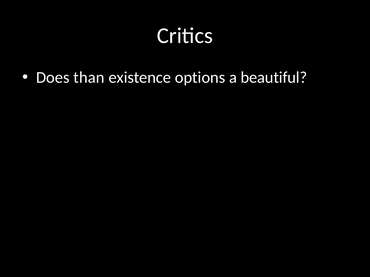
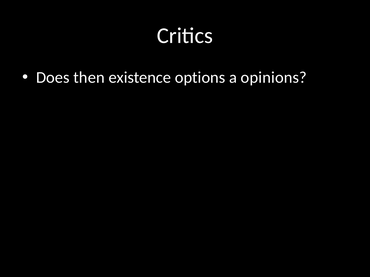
than: than -> then (89, 78)
beautiful: beautiful -> opinions (274, 78)
